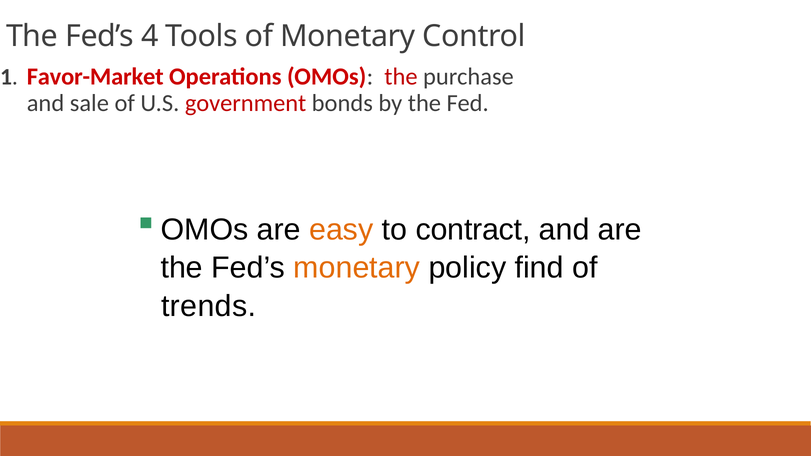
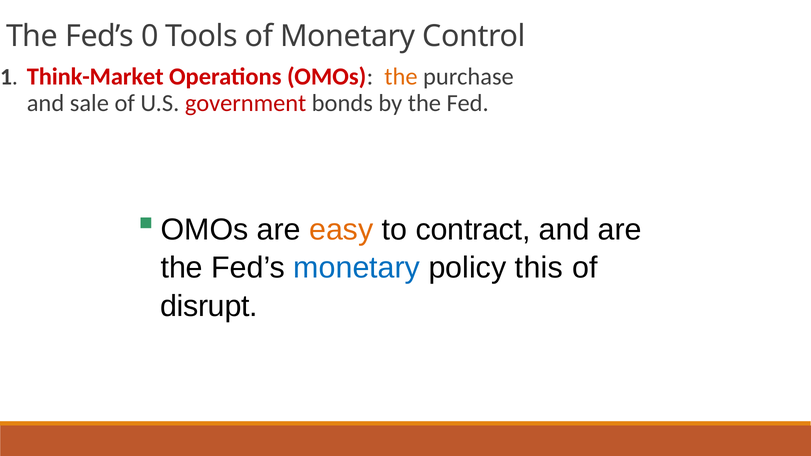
4: 4 -> 0 (150, 36)
Favor-Market: Favor-Market -> Think-Market (95, 77)
the colour: red -> orange (401, 77)
monetary colour: orange -> blue (357, 268)
find: find -> this (539, 268)
trends: trends -> disrupt (209, 306)
